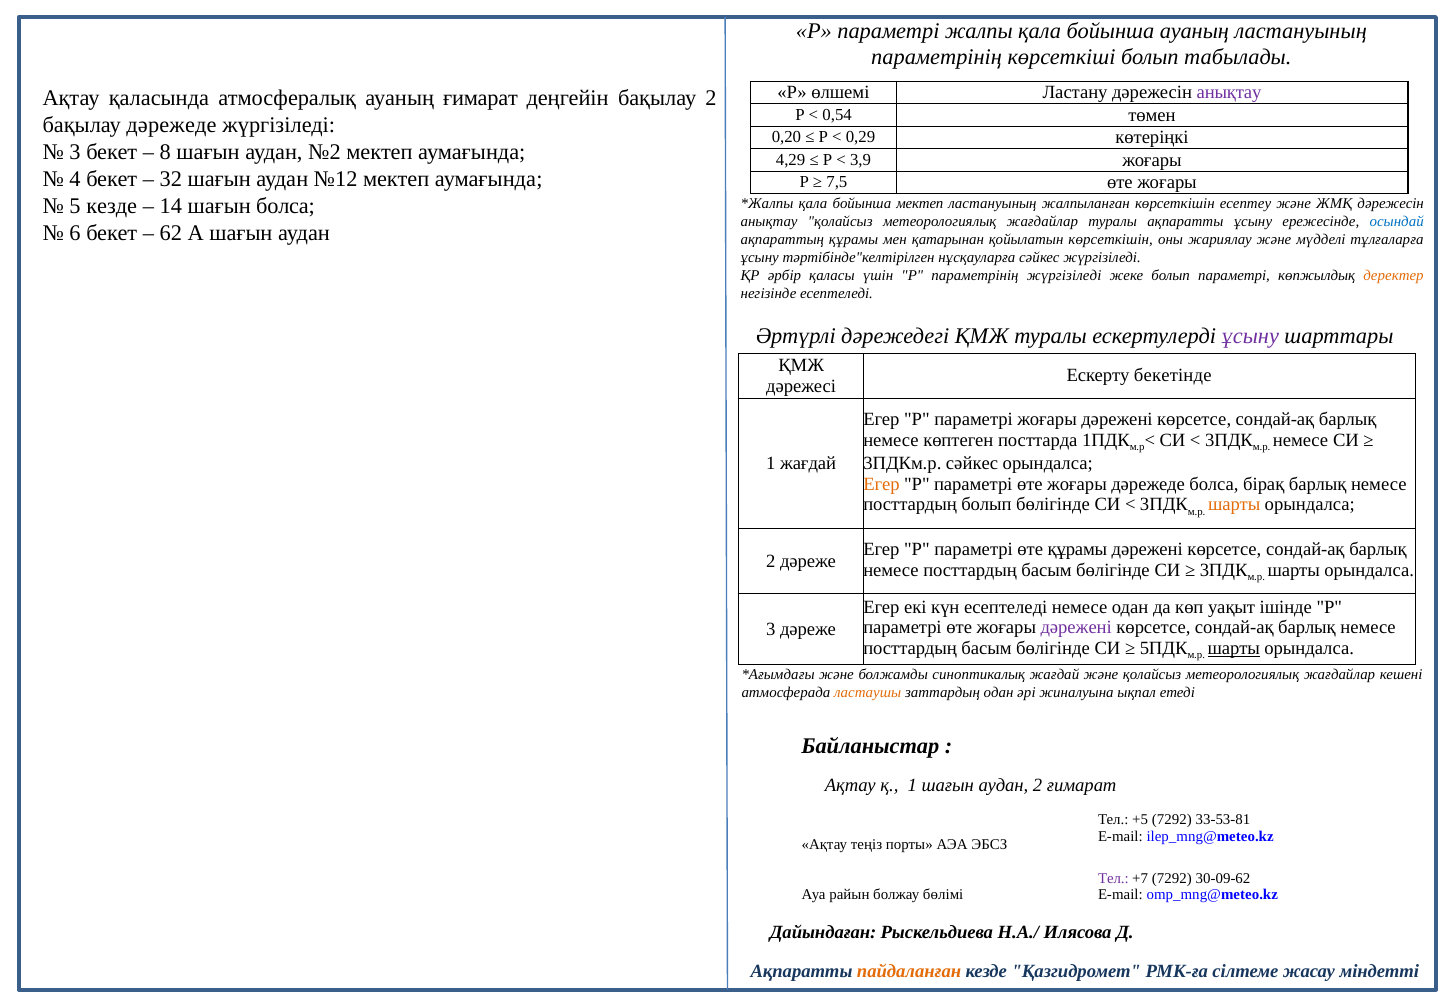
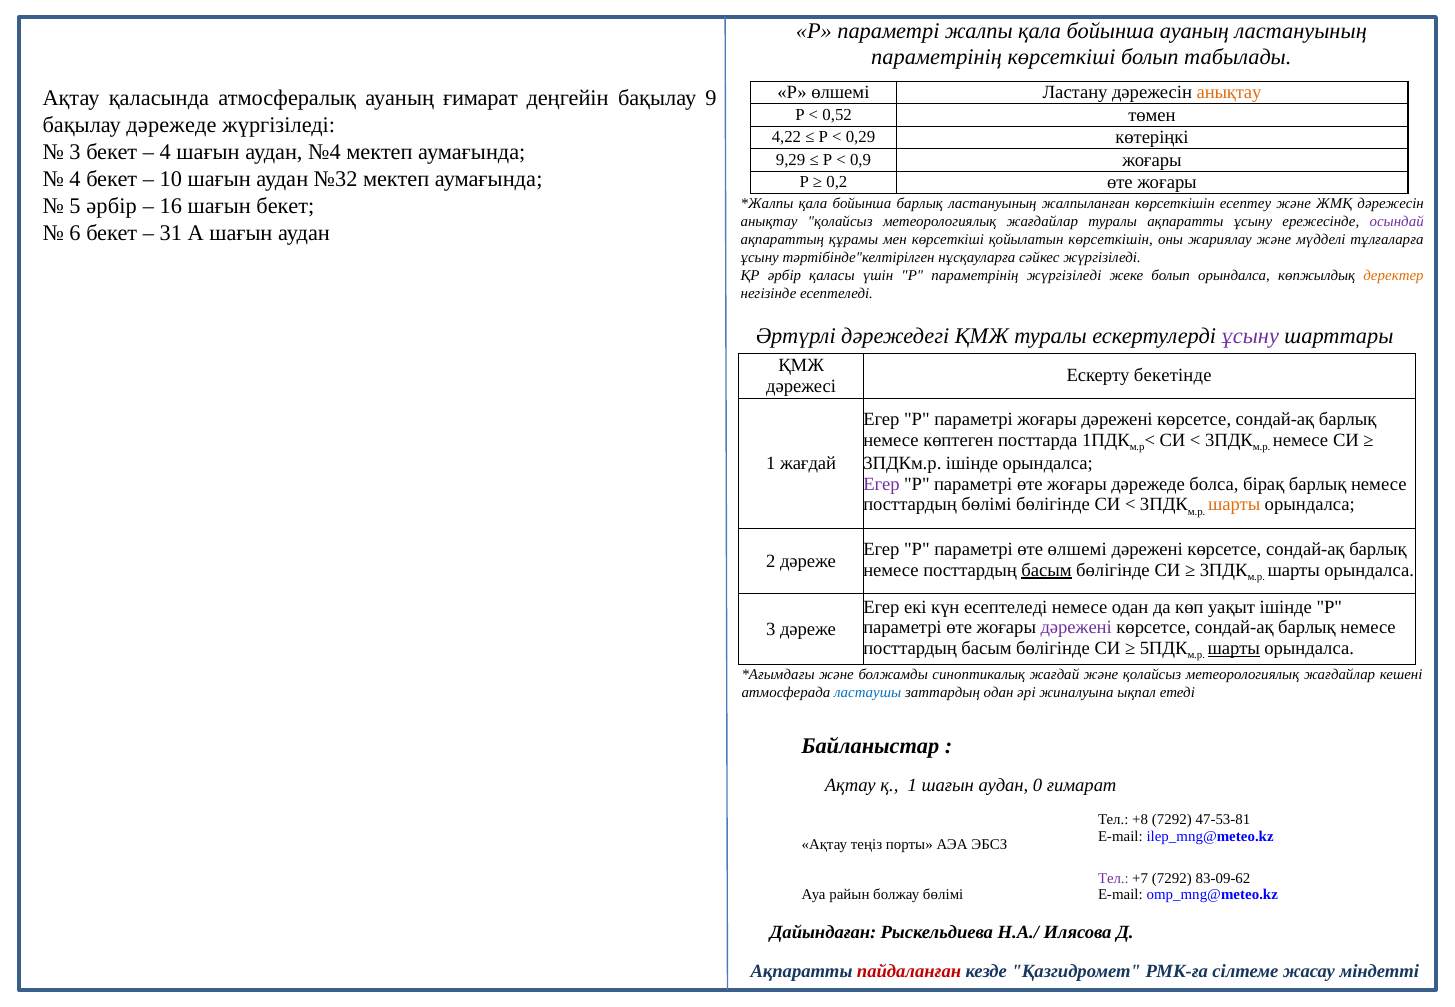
анықтау colour: purple -> orange (1229, 93)
бақылау 2: 2 -> 9 (711, 98)
0,54: 0,54 -> 0,52 (837, 115)
0,20: 0,20 -> 4,22 (786, 137)
8: 8 -> 4 (165, 152)
№2: №2 -> №4 (324, 152)
4,29: 4,29 -> 9,29 (791, 160)
3,9: 3,9 -> 0,9 (861, 160)
32: 32 -> 10 (171, 179)
№12: №12 -> №32 (336, 179)
7,5: 7,5 -> 0,2 (837, 182)
5 кезде: кезде -> әрбір (112, 206)
14: 14 -> 16 (171, 206)
шағын болса: болса -> бекет (285, 206)
бойынша мектеп: мектеп -> барлық (920, 204)
осындай colour: blue -> purple (1397, 222)
62: 62 -> 31 (171, 233)
мен қатарынан: қатарынан -> көрсеткіші (948, 240)
болып параметрі: параметрі -> орындалса (1234, 275)
3ПДКм.р сәйкес: сәйкес -> ішінде (972, 464)
Егер colour: orange -> purple (882, 484)
посттардың болып: болып -> бөлімі (986, 505)
өте құрамы: құрамы -> өлшемі (1077, 550)
басым underline: none -> present (1046, 570)
ластаушы colour: orange -> blue (868, 693)
аудан 2: 2 -> 0 (1038, 785)
+5: +5 -> +8 (1140, 820)
33-53-81: 33-53-81 -> 47-53-81 (1223, 820)
30-09-62: 30-09-62 -> 83-09-62 (1223, 879)
пайдаланған colour: orange -> red (909, 972)
